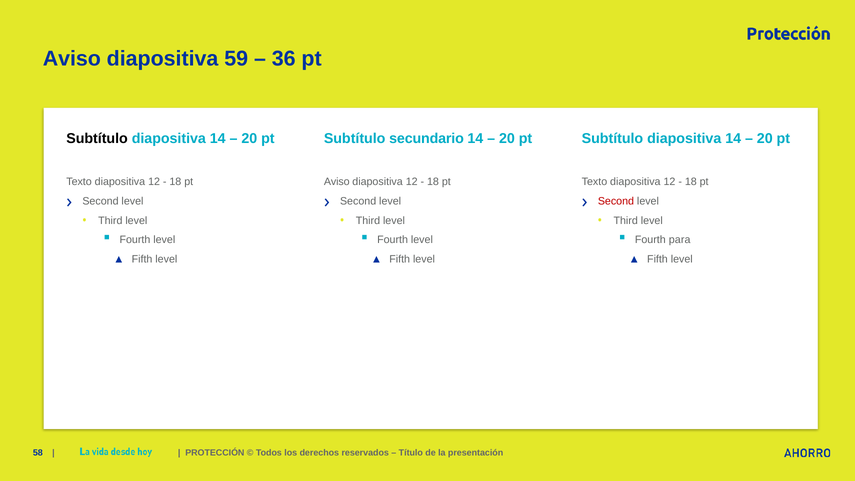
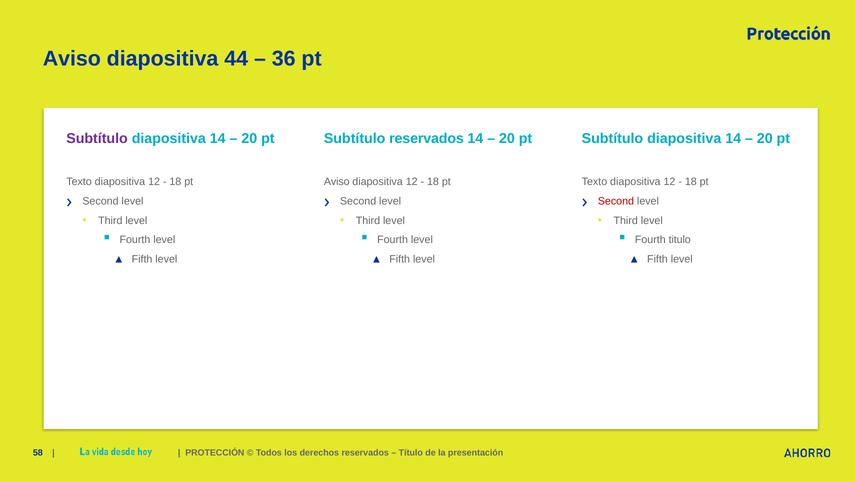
59: 59 -> 44 (236, 59)
Subtítulo colour: black -> purple (97, 138)
Subtítulo secundario: secundario -> reservados (427, 138)
para: para -> titulo (680, 240)
